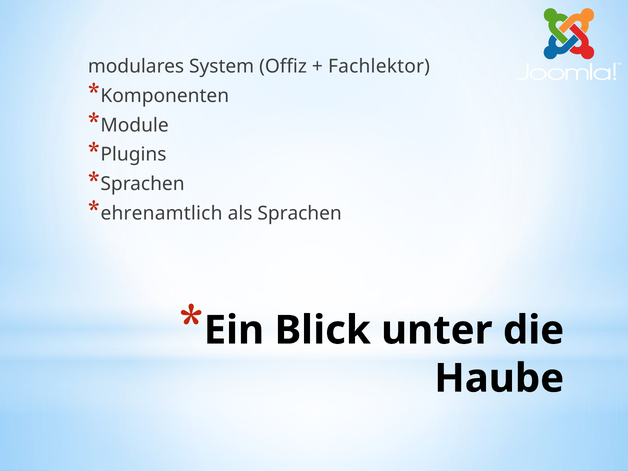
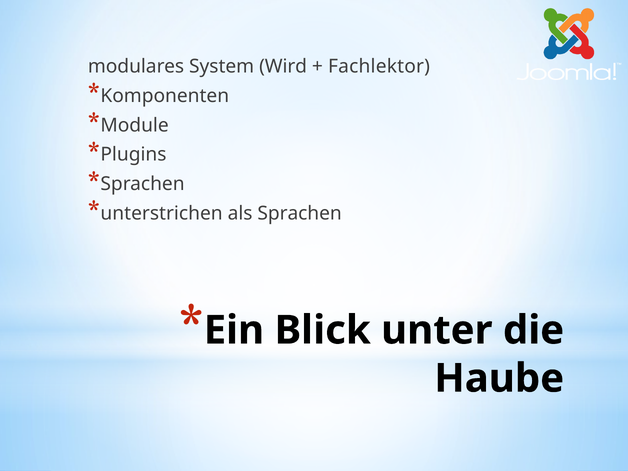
Offiz: Offiz -> Wird (283, 66)
ehrenamtlich: ehrenamtlich -> unterstrichen (162, 214)
